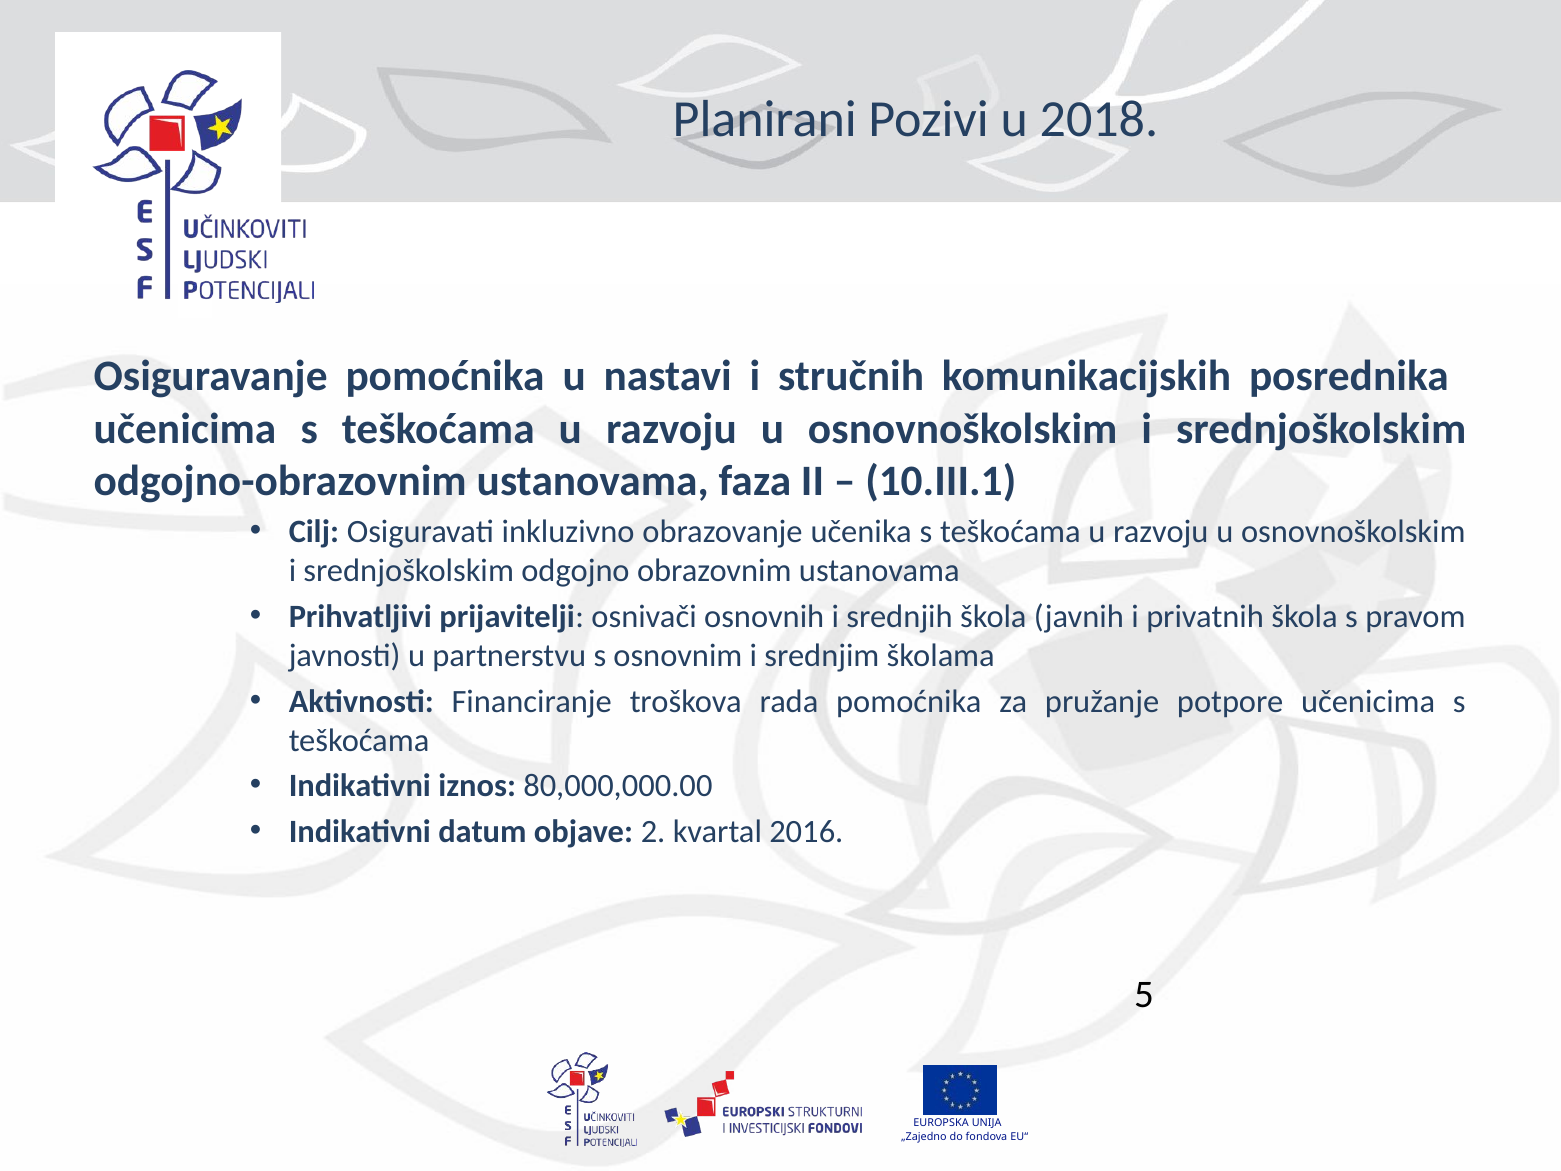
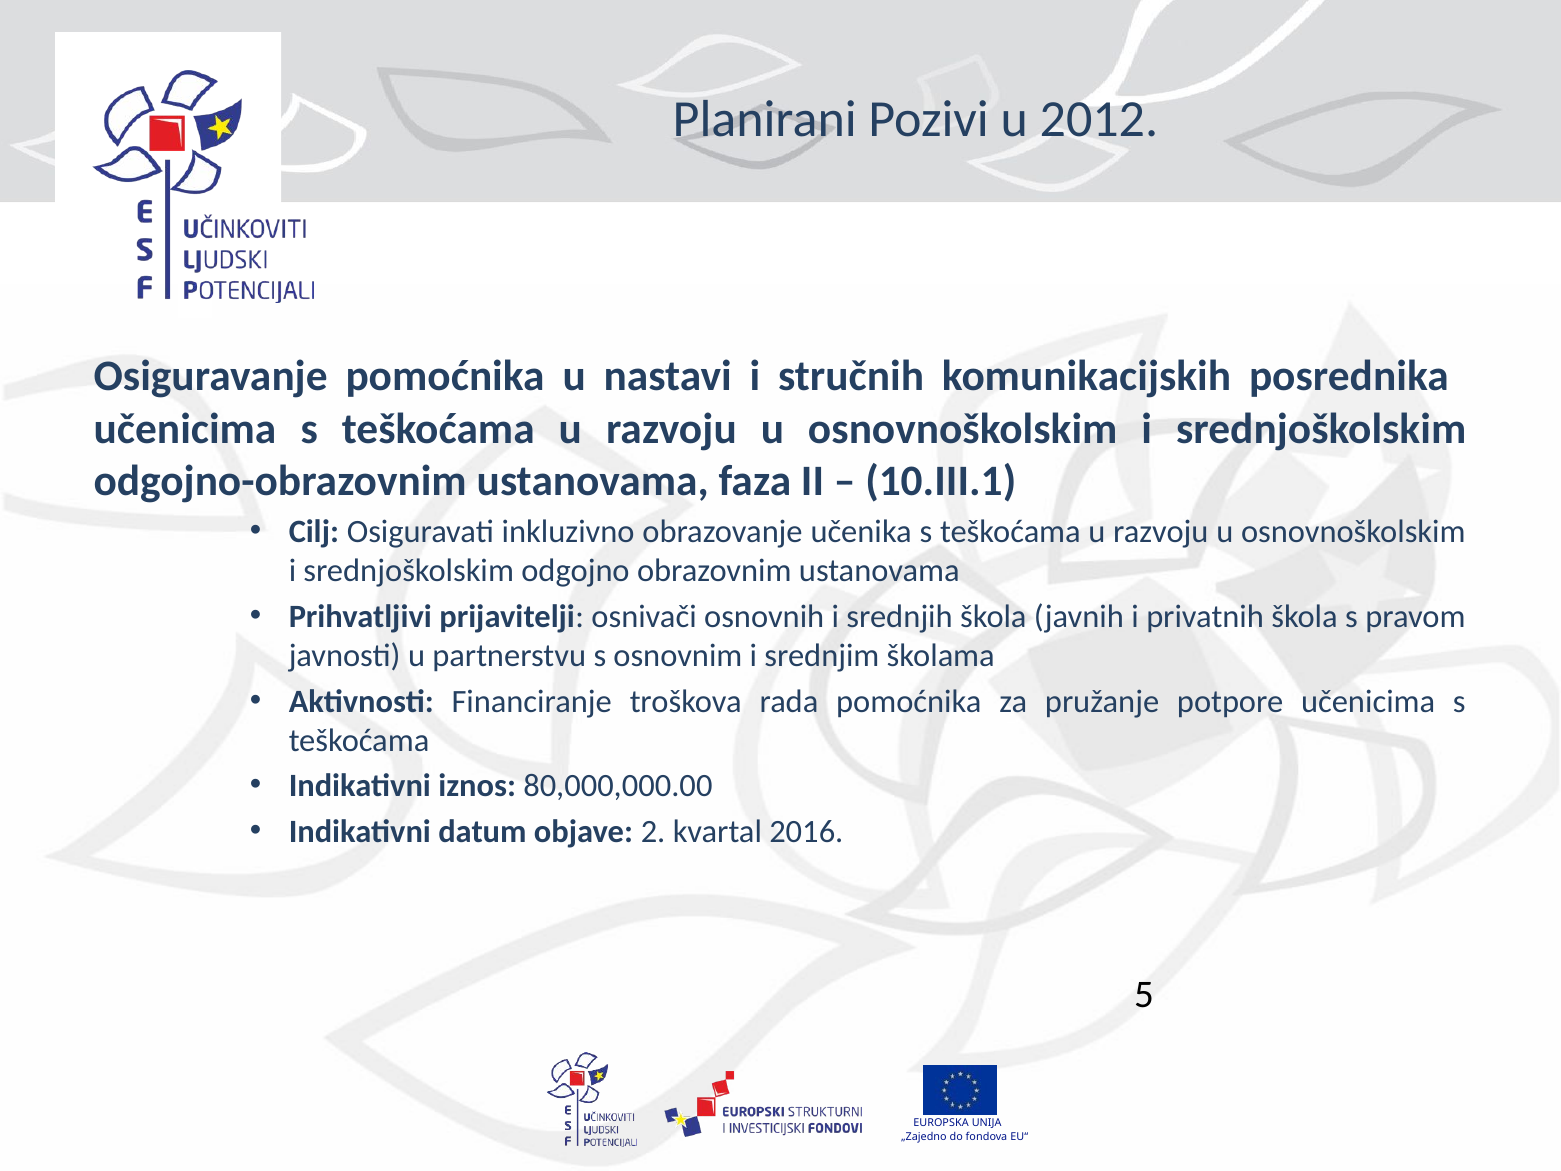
2018: 2018 -> 2012 (1099, 120)
